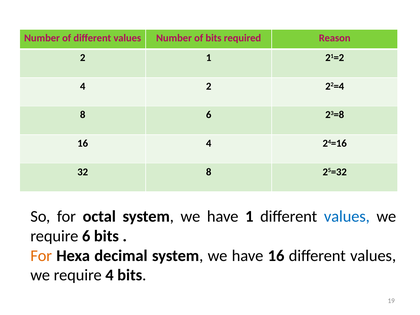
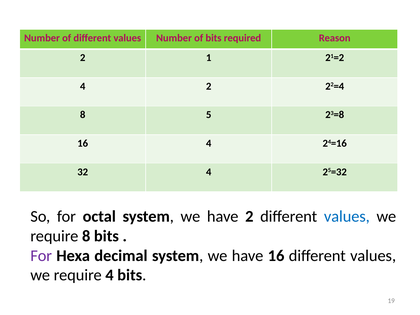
8 6: 6 -> 5 (209, 115)
32 8: 8 -> 4 (209, 172)
have 1: 1 -> 2 (249, 216)
require 6: 6 -> 8 (86, 236)
For colour: orange -> purple (41, 256)
